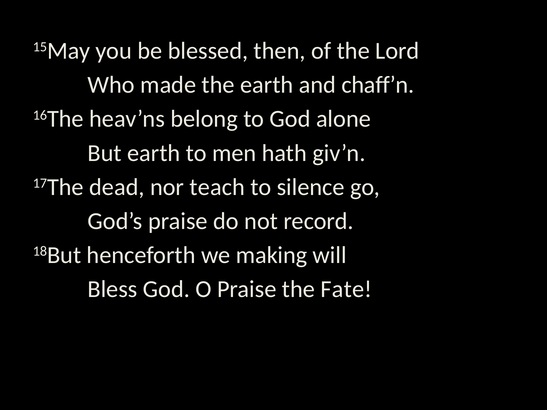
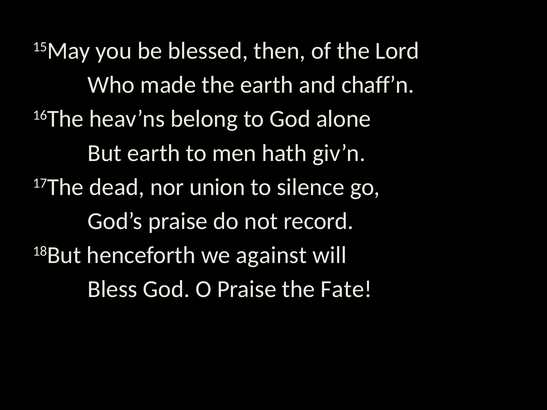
teach: teach -> union (217, 187)
making: making -> against (271, 255)
